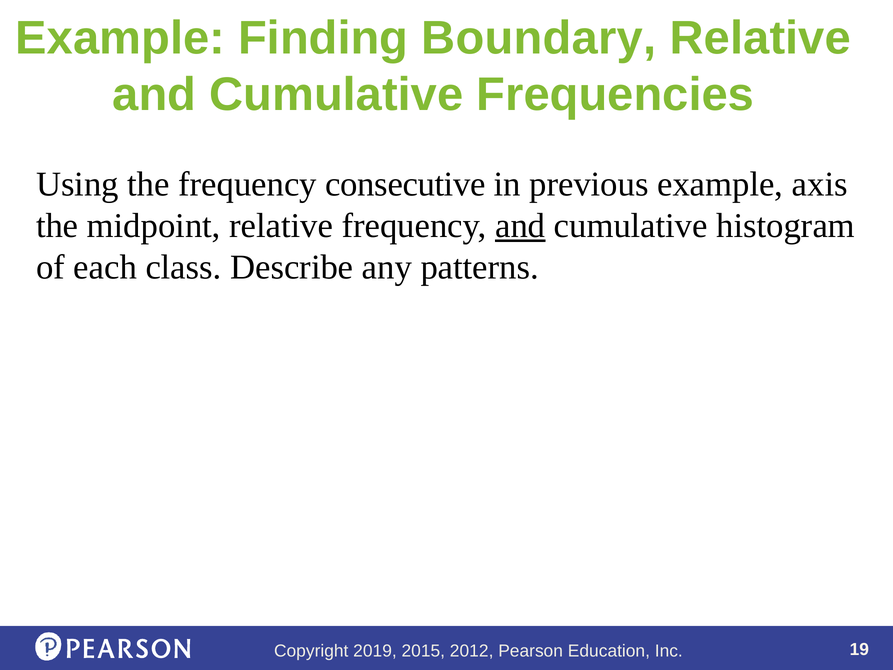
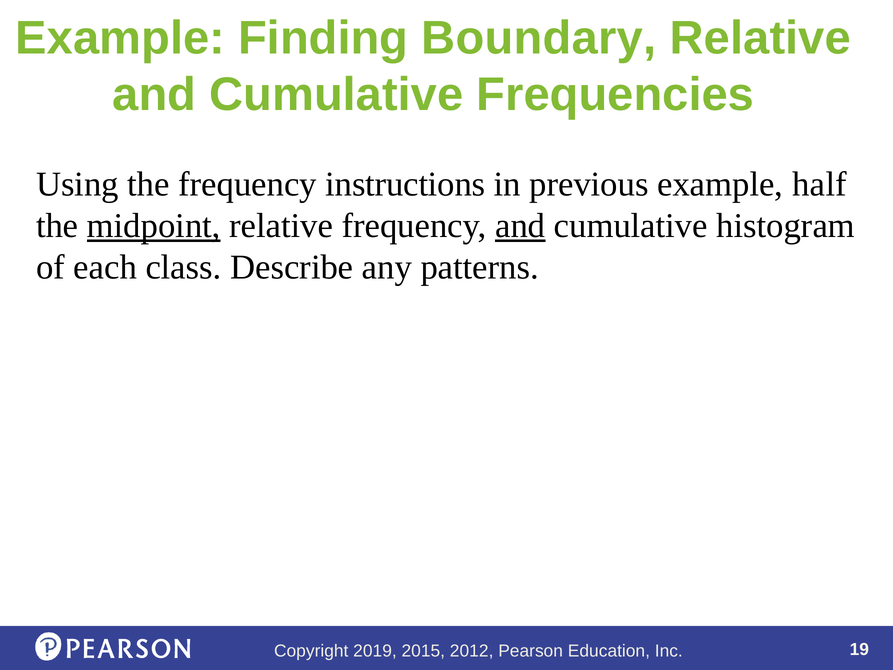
consecutive: consecutive -> instructions (405, 184)
axis: axis -> half (820, 184)
midpoint underline: none -> present (154, 226)
